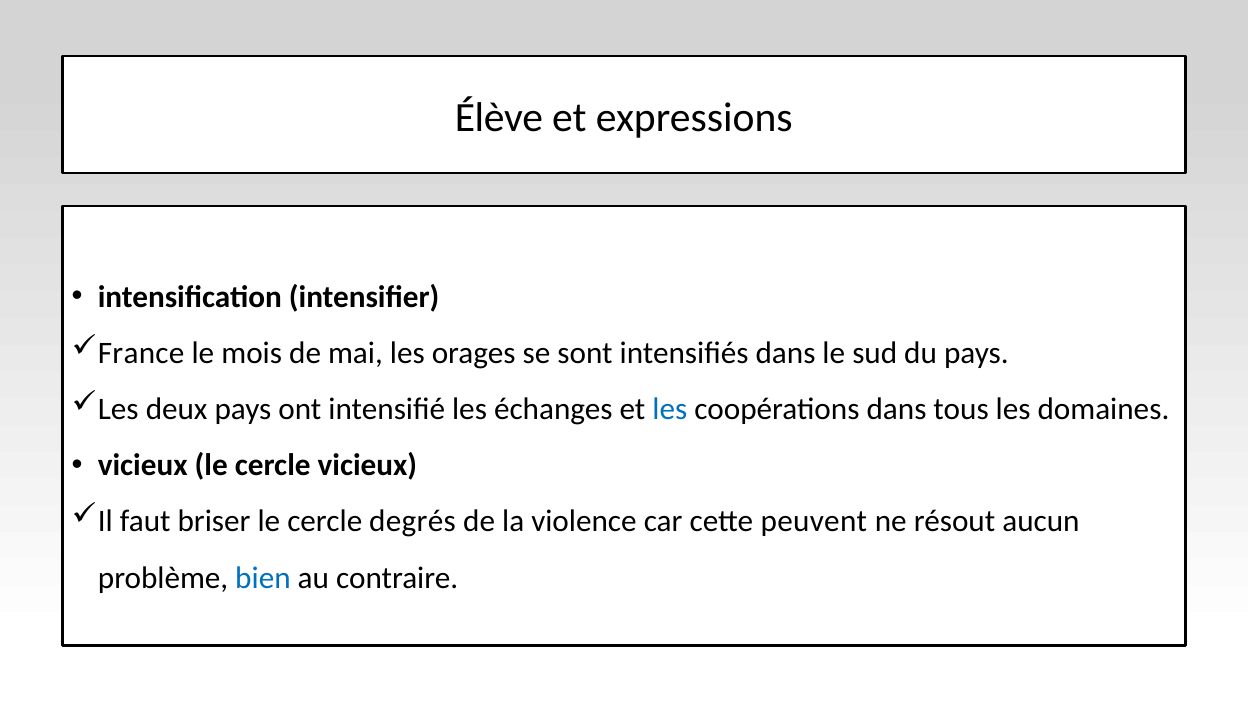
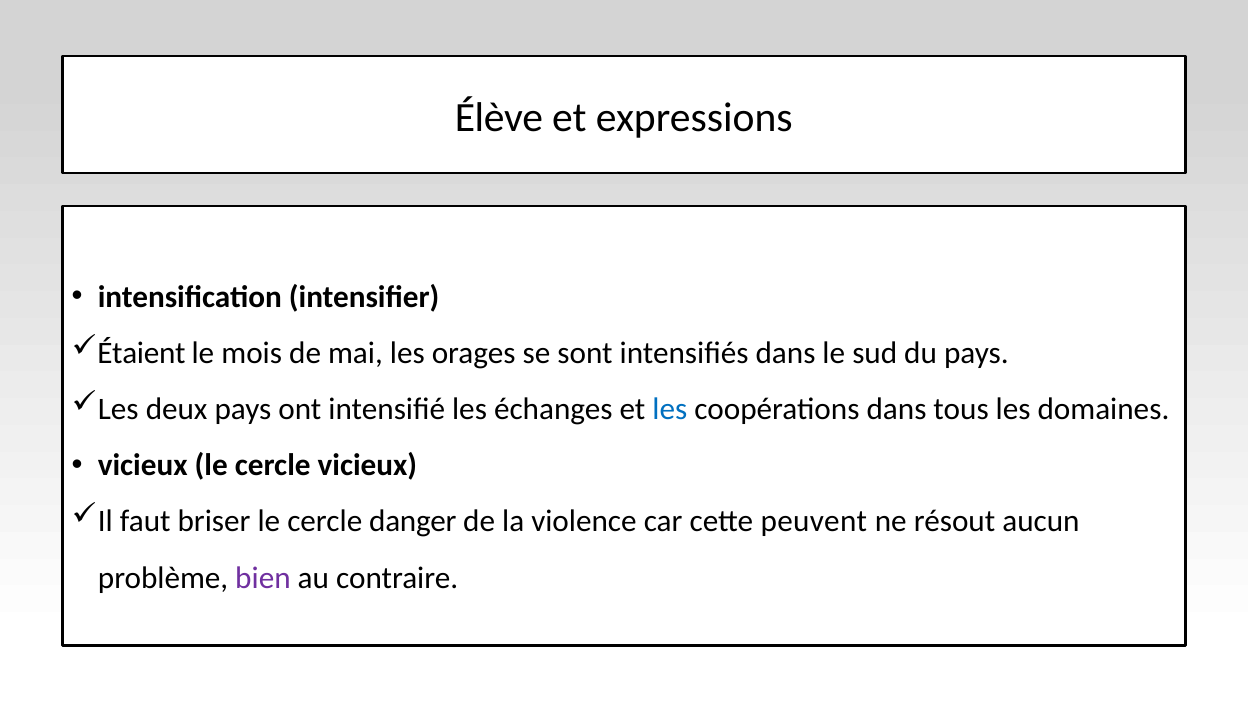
France: France -> Étaient (141, 353)
degrés: degrés -> danger (413, 522)
bien colour: blue -> purple (263, 578)
